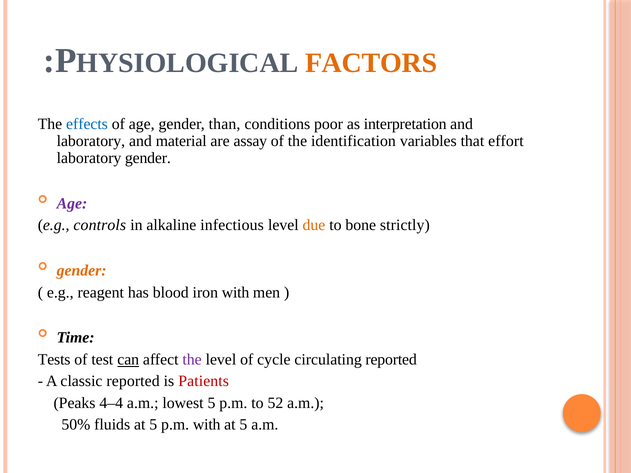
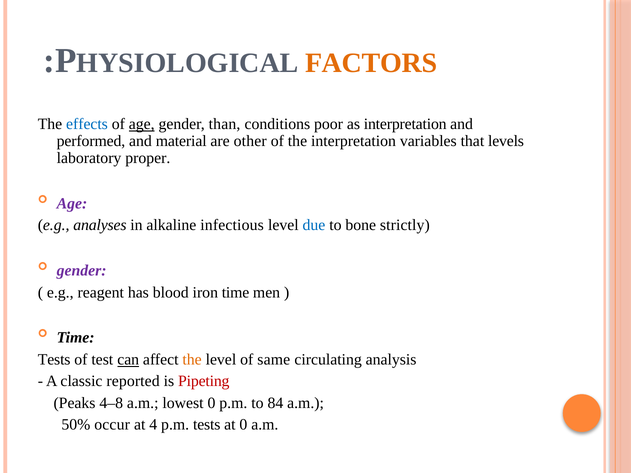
age underline: none -> present (142, 124)
laboratory: laboratory -> performed (91, 141)
assay: assay -> other (250, 141)
the identification: identification -> interpretation (353, 141)
effort: effort -> levels (506, 141)
laboratory gender: gender -> proper (148, 158)
controls: controls -> analyses (100, 225)
due colour: orange -> blue (314, 225)
gender colour: orange -> purple (82, 271)
iron with: with -> time (236, 293)
the colour: purple -> orange (192, 360)
cycle: cycle -> same (274, 360)
circulating reported: reported -> analysis (391, 360)
Patients: Patients -> Pipeting (204, 381)
4–4: 4–4 -> 4–8 (111, 403)
lowest 5: 5 -> 0 (211, 403)
52: 52 -> 84 (275, 403)
fluids: fluids -> occur (112, 425)
5: 5 -> 4 (153, 425)
p.m with: with -> tests (207, 425)
5: 5 -> 0 (243, 425)
